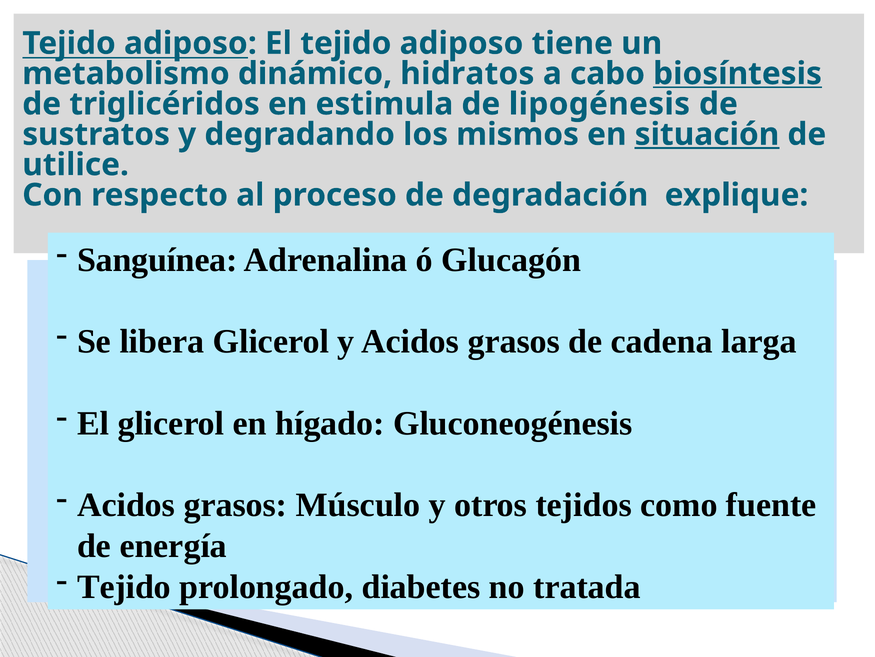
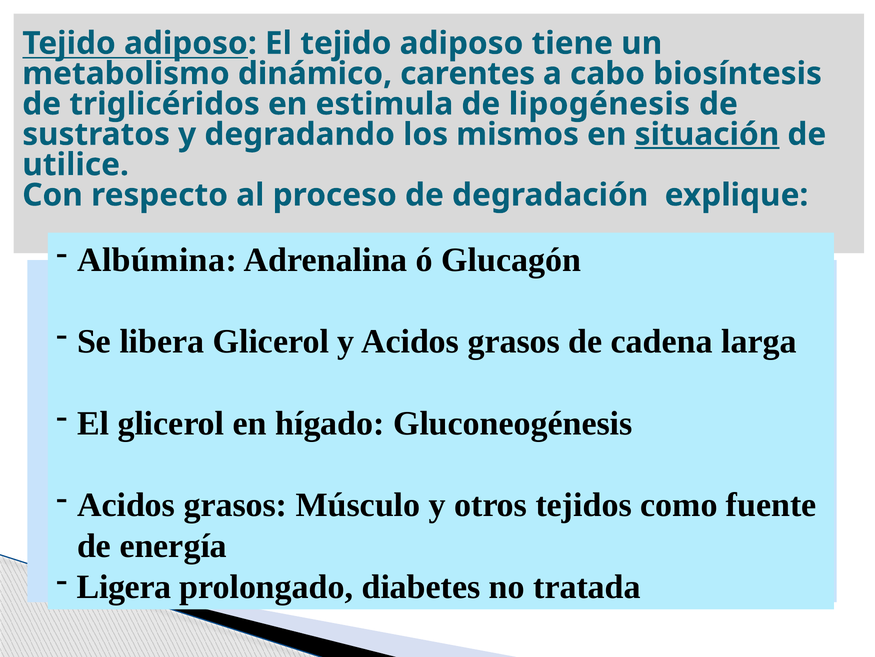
hidratos: hidratos -> carentes (468, 74)
biosíntesis underline: present -> none (738, 74)
Sanguínea: Sanguínea -> Albúmina (157, 260)
Tejido: Tejido -> Ligera (124, 586)
